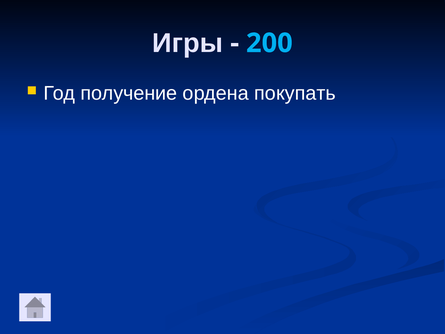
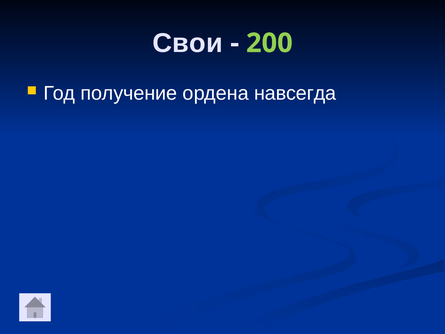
Игры: Игры -> Свои (188, 43)
200 colour: light blue -> light green (269, 43)
покупать: покупать -> навсегда (295, 93)
